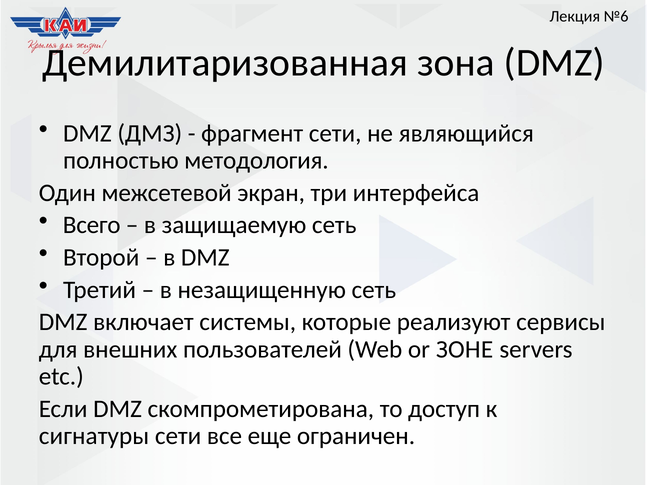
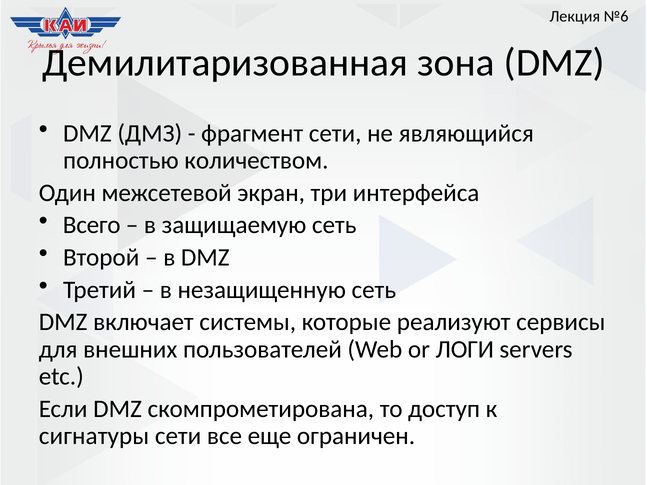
методология: методология -> количеством (256, 161)
ЗОНЕ: ЗОНЕ -> ЛОГИ (465, 349)
